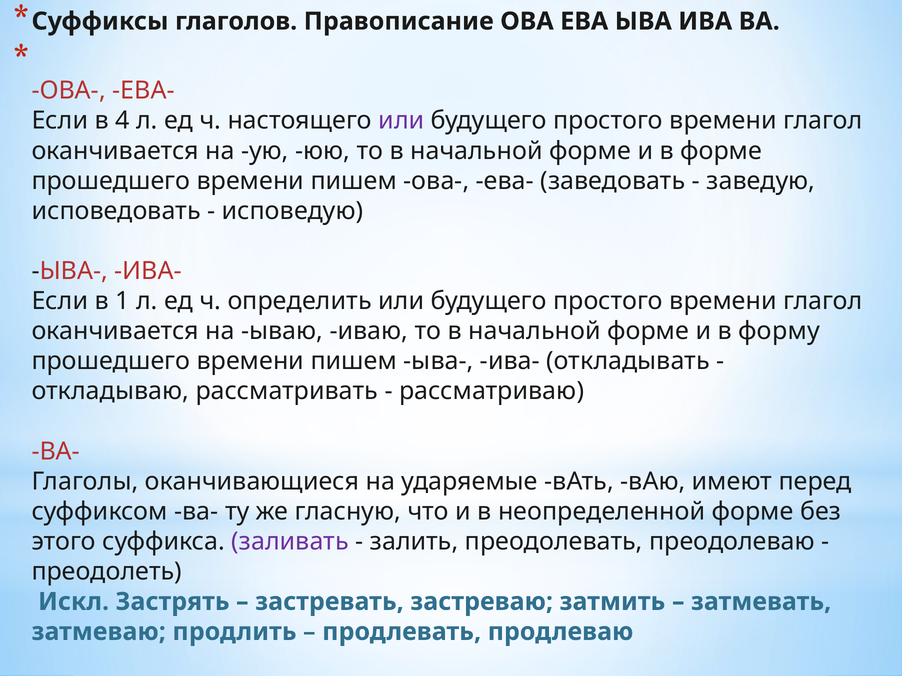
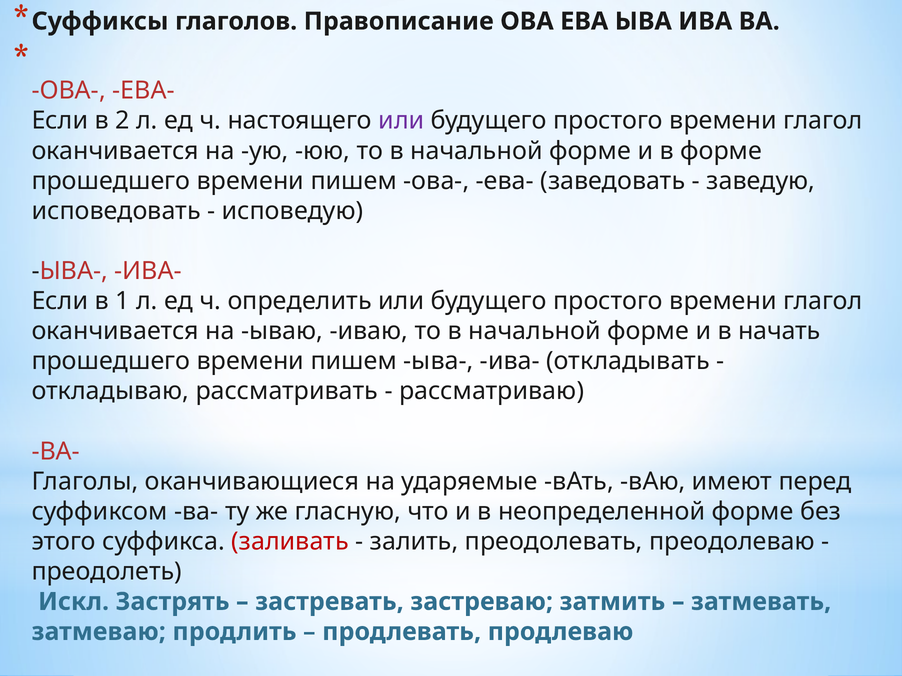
4: 4 -> 2 (122, 121)
форму: форму -> начать (779, 331)
заливать colour: purple -> red (290, 542)
